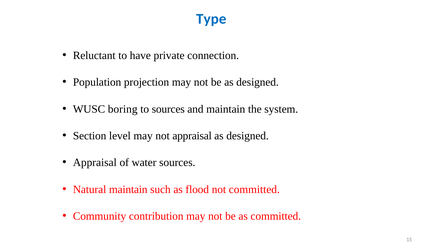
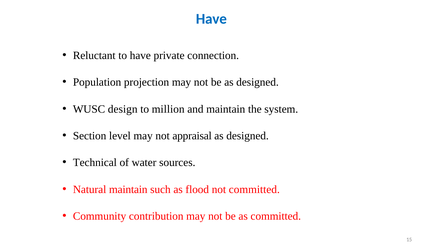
Type: Type -> Have (211, 19)
boring: boring -> design (123, 109)
to sources: sources -> million (168, 109)
Appraisal: Appraisal -> Technical (95, 163)
